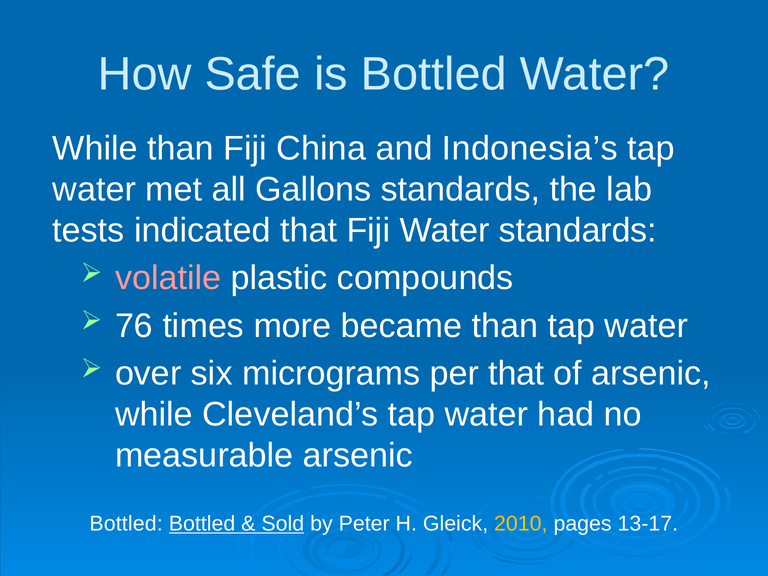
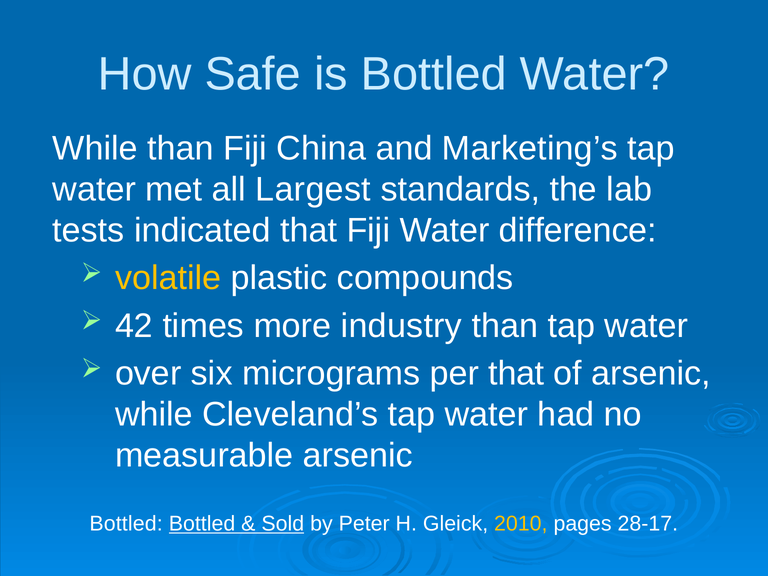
Indonesia’s: Indonesia’s -> Marketing’s (530, 148)
Gallons: Gallons -> Largest (313, 189)
Water standards: standards -> difference (578, 230)
volatile colour: pink -> yellow (168, 278)
76: 76 -> 42 (134, 326)
became: became -> industry (401, 326)
13-17: 13-17 -> 28-17 (648, 524)
